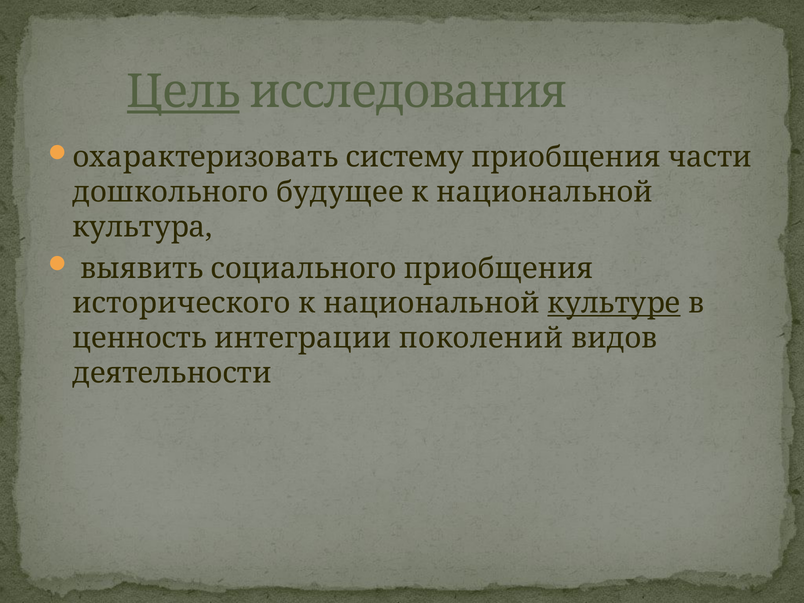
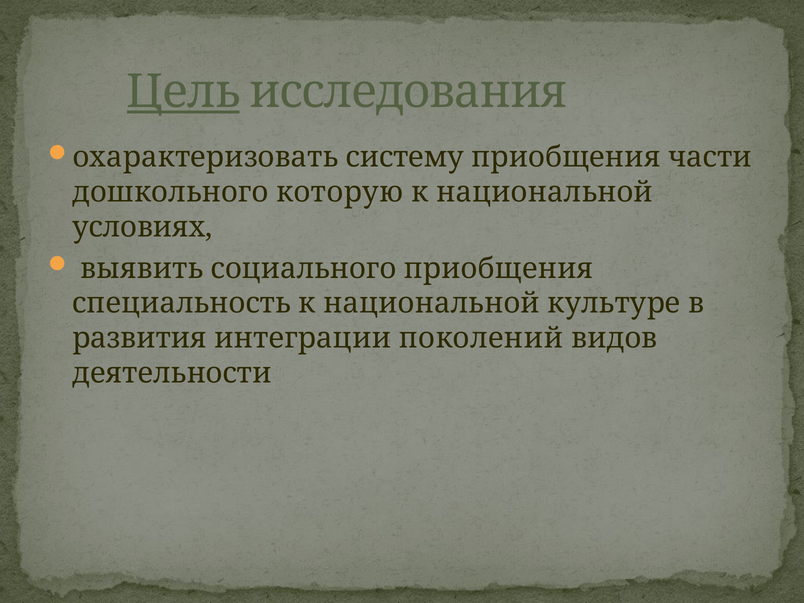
будущее: будущее -> которую (340, 192)
культура: культура -> условиях (142, 227)
исторического: исторического -> специальность (182, 303)
культуре underline: present -> none (614, 303)
ценность: ценность -> развития (140, 338)
